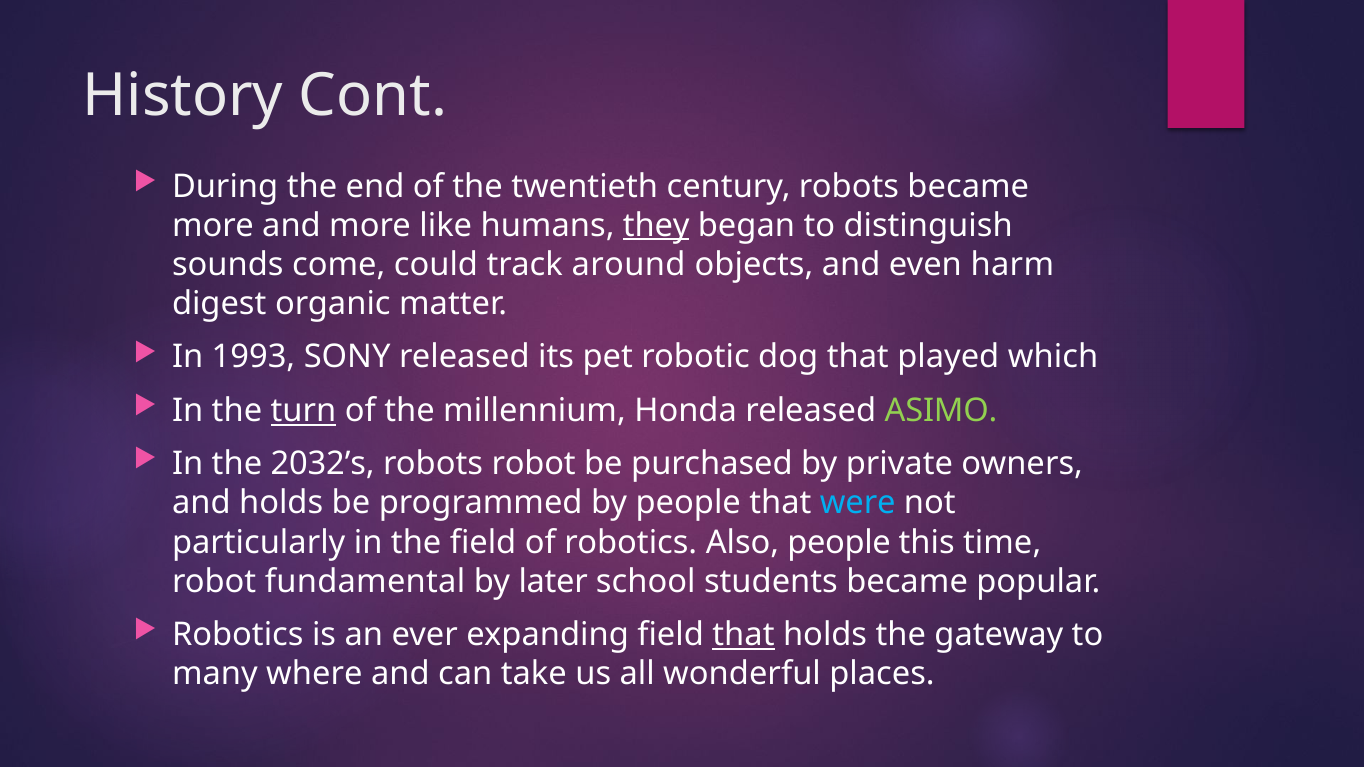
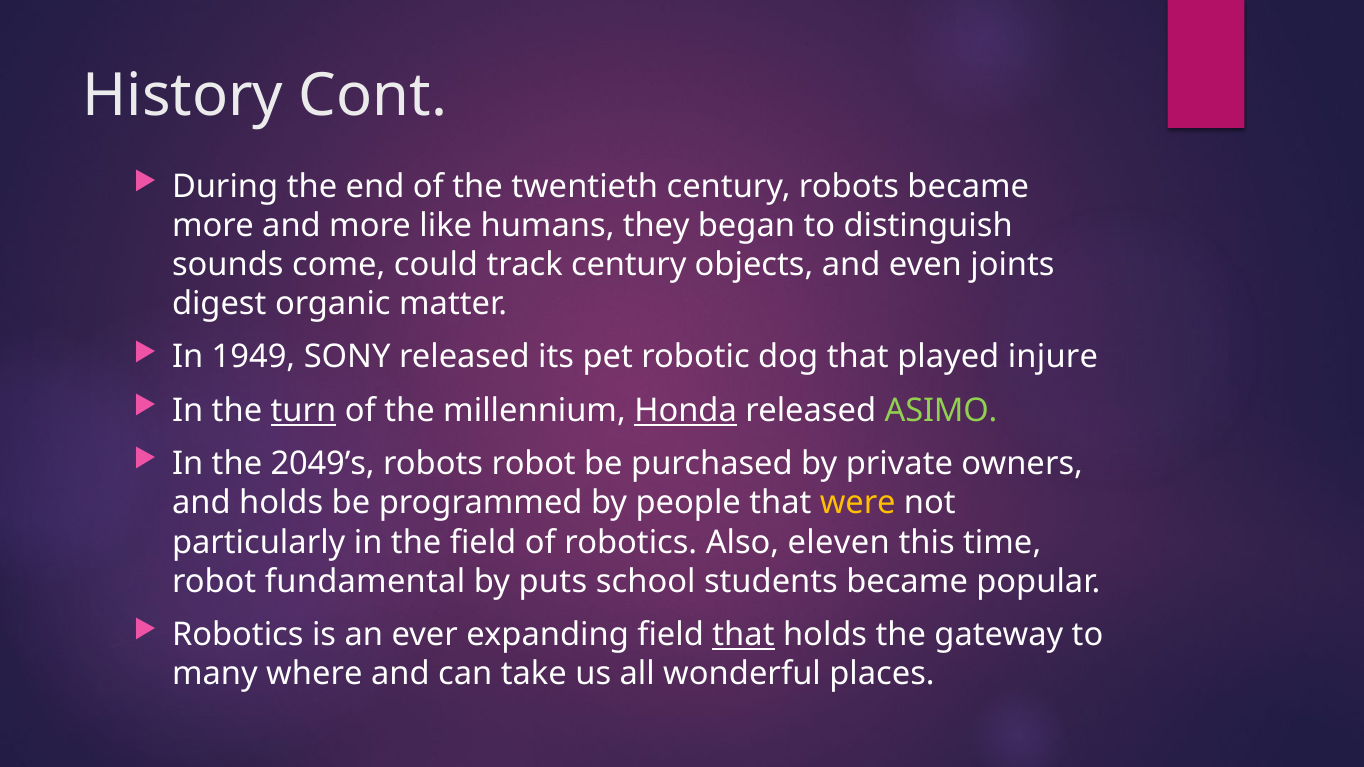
they underline: present -> none (656, 225)
track around: around -> century (629, 265)
harm: harm -> joints (1012, 265)
1993: 1993 -> 1949 (253, 357)
which: which -> injure (1053, 357)
Honda underline: none -> present (686, 411)
2032’s: 2032’s -> 2049’s (323, 464)
were colour: light blue -> yellow (858, 503)
Also people: people -> eleven (839, 542)
later: later -> puts (553, 582)
